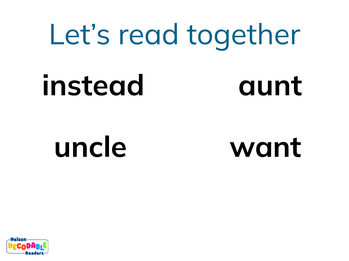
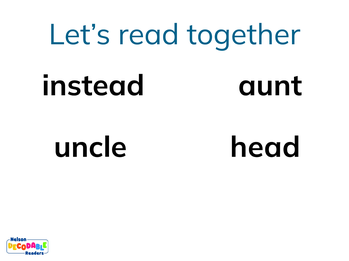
want: want -> head (265, 148)
